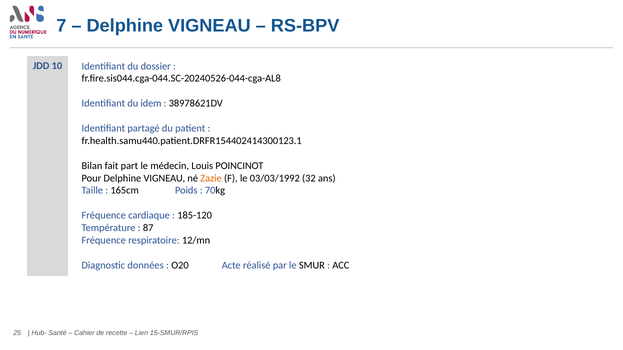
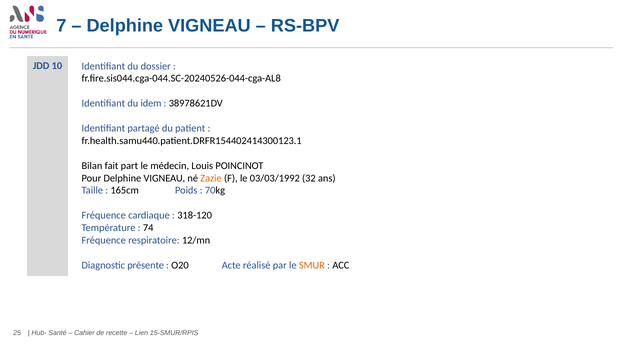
185-120: 185-120 -> 318-120 (195, 216)
87: 87 -> 74 (148, 228)
données: données -> présente (146, 265)
SMUR colour: black -> orange (312, 265)
